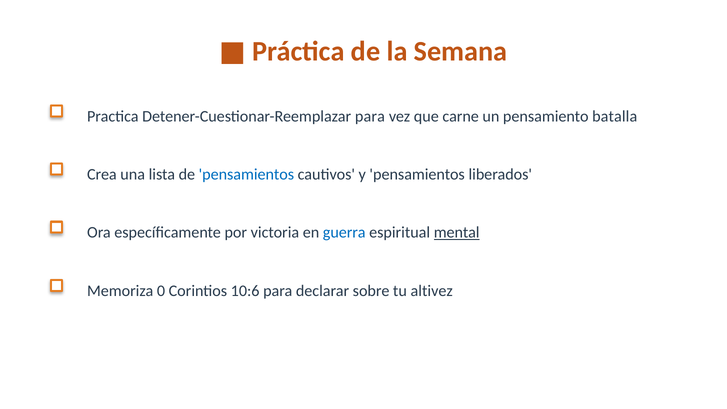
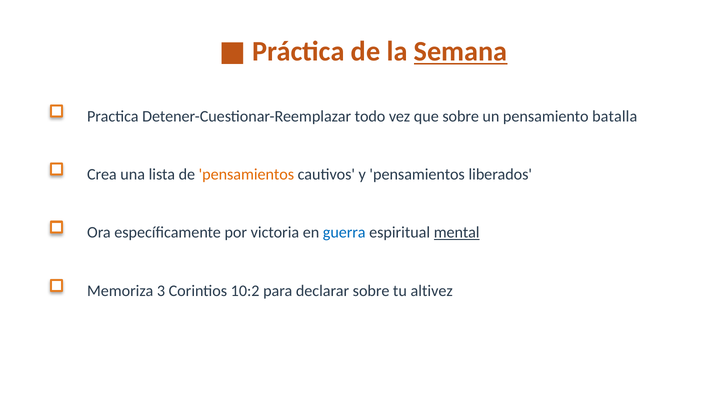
Semana underline: none -> present (461, 52)
Detener-Cuestionar-Reemplazar para: para -> todo (370, 116)
que carne: carne -> sobre (461, 116)
pensamientos colour: blue -> orange (246, 174)
0: 0 -> 3 (161, 291)
10:6: 10:6 -> 10:2 (245, 291)
